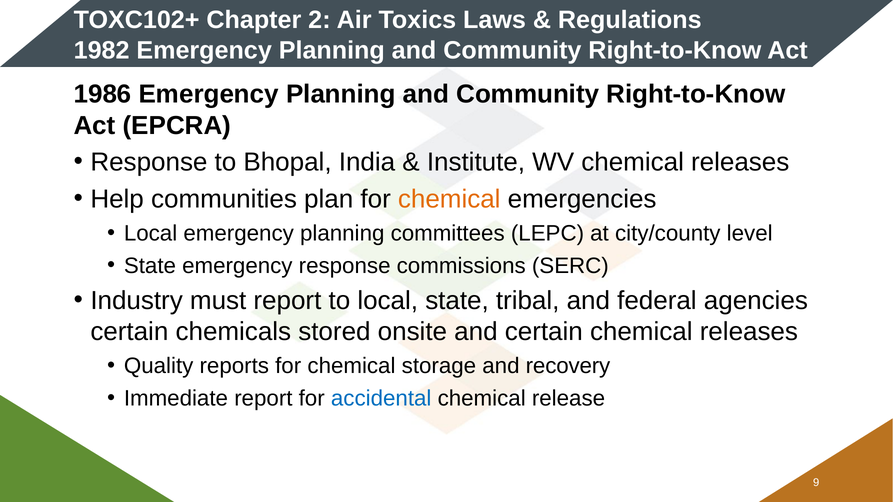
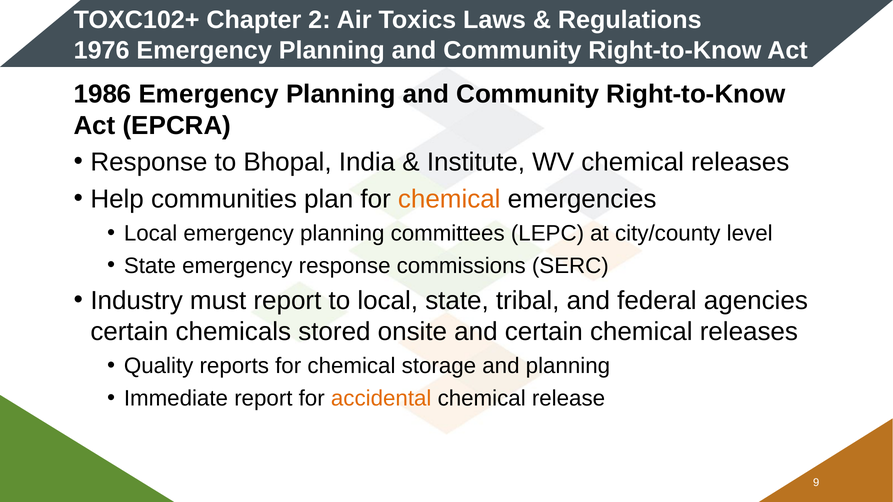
1982: 1982 -> 1976 (102, 50)
and recovery: recovery -> planning (568, 366)
accidental colour: blue -> orange (381, 399)
